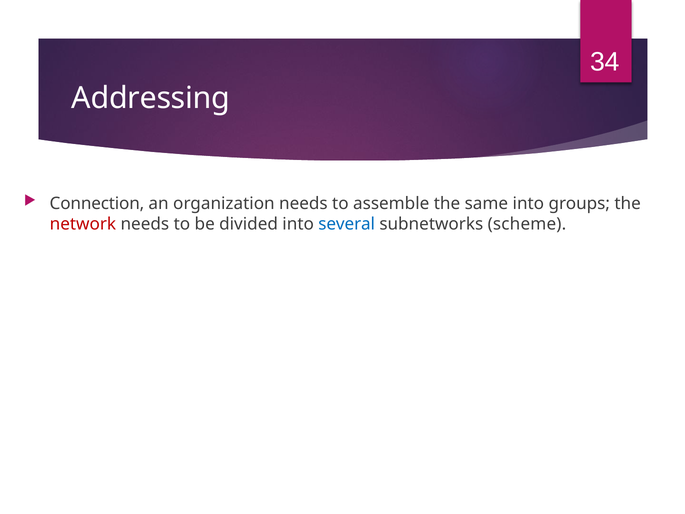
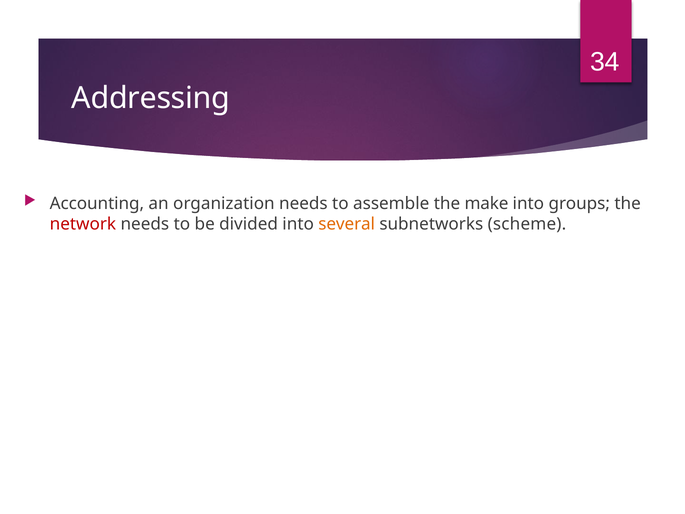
Connection: Connection -> Accounting (97, 203)
same: same -> make (486, 203)
several colour: blue -> orange (347, 224)
